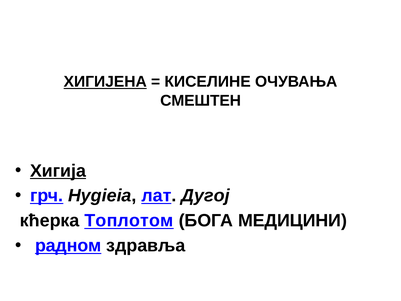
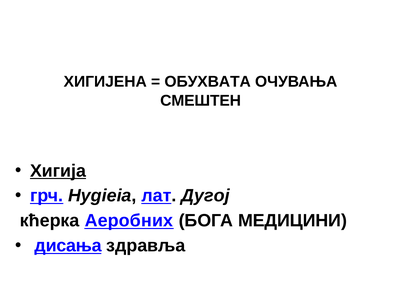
ХИГИЈЕНА underline: present -> none (105, 82)
КИСЕЛИНЕ: КИСЕЛИНЕ -> ОБУХВАТА (208, 82)
Топлотом: Топлотом -> Аеробних (129, 221)
радном: радном -> дисања (68, 246)
